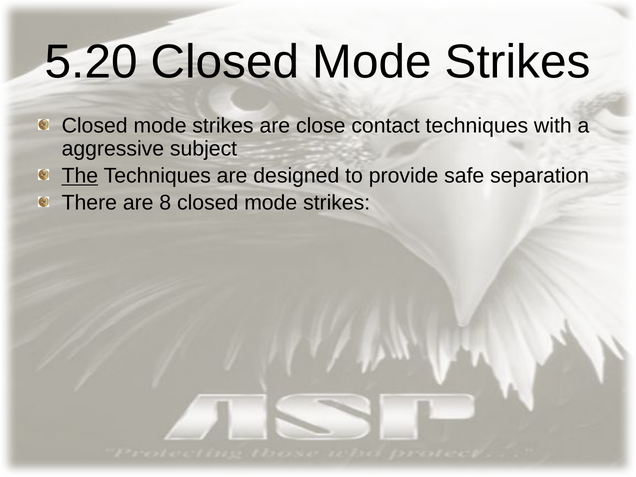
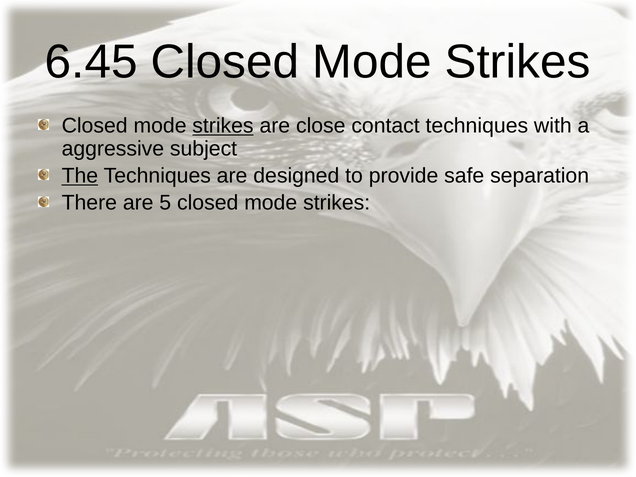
5.20: 5.20 -> 6.45 (91, 62)
strikes underline: none -> present (223, 126)
8: 8 -> 5 (165, 203)
